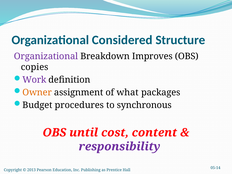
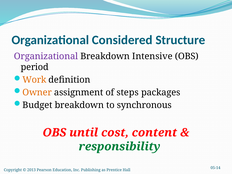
Improves: Improves -> Intensive (152, 56)
copies: copies -> period (35, 67)
Work colour: purple -> orange (34, 80)
what: what -> steps (128, 92)
Budget procedures: procedures -> breakdown (79, 105)
responsibility colour: purple -> green (119, 146)
